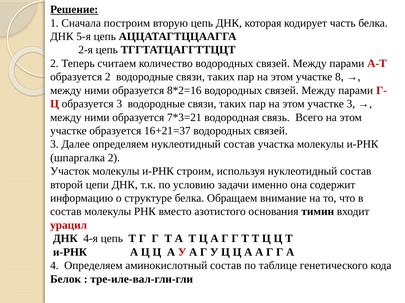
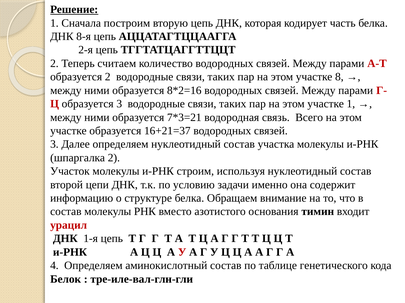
5-я: 5-я -> 8-я (84, 37)
участке 3: 3 -> 1 (351, 104)
4-я: 4-я -> 1-я (91, 239)
